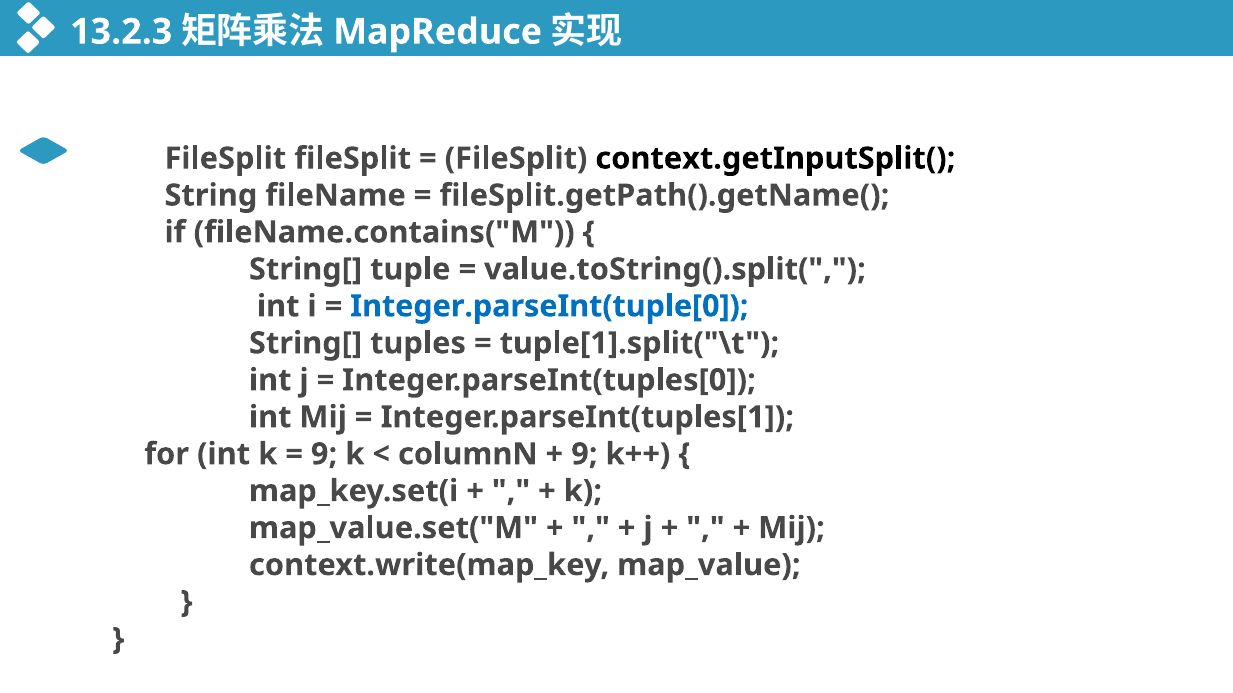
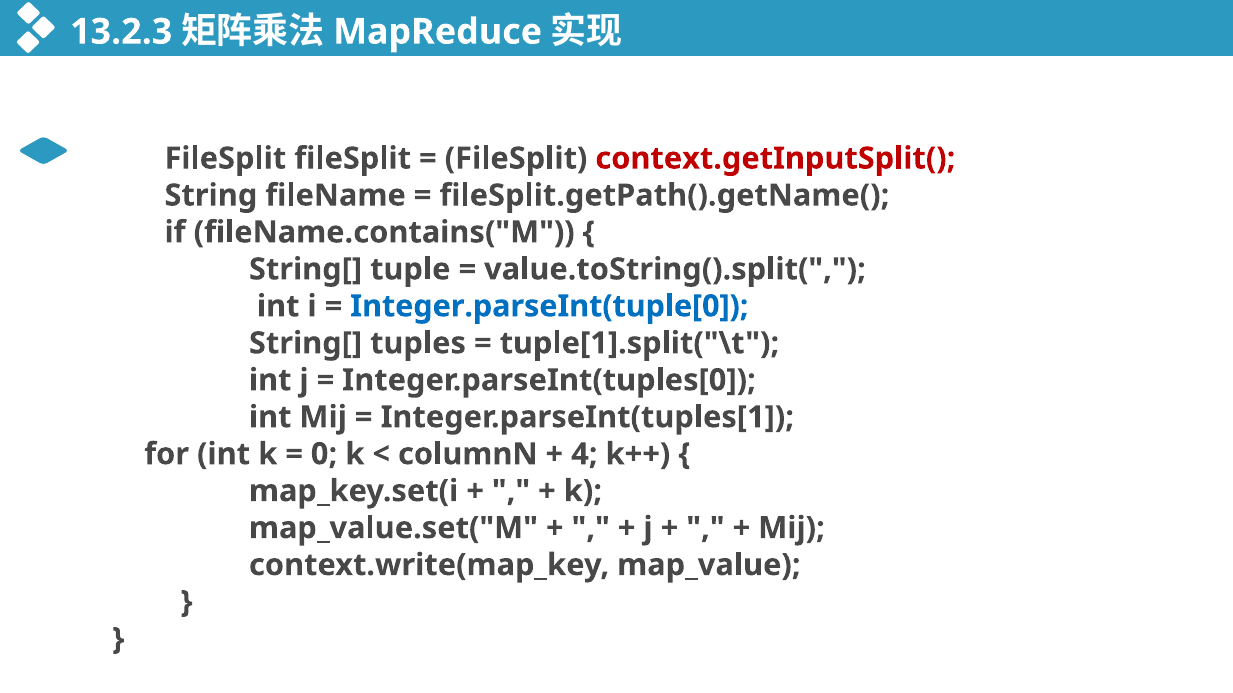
context.getInputSplit( colour: black -> red (775, 158)
9: 9 -> 0 (324, 454)
9: 9 -> 4 (584, 454)
